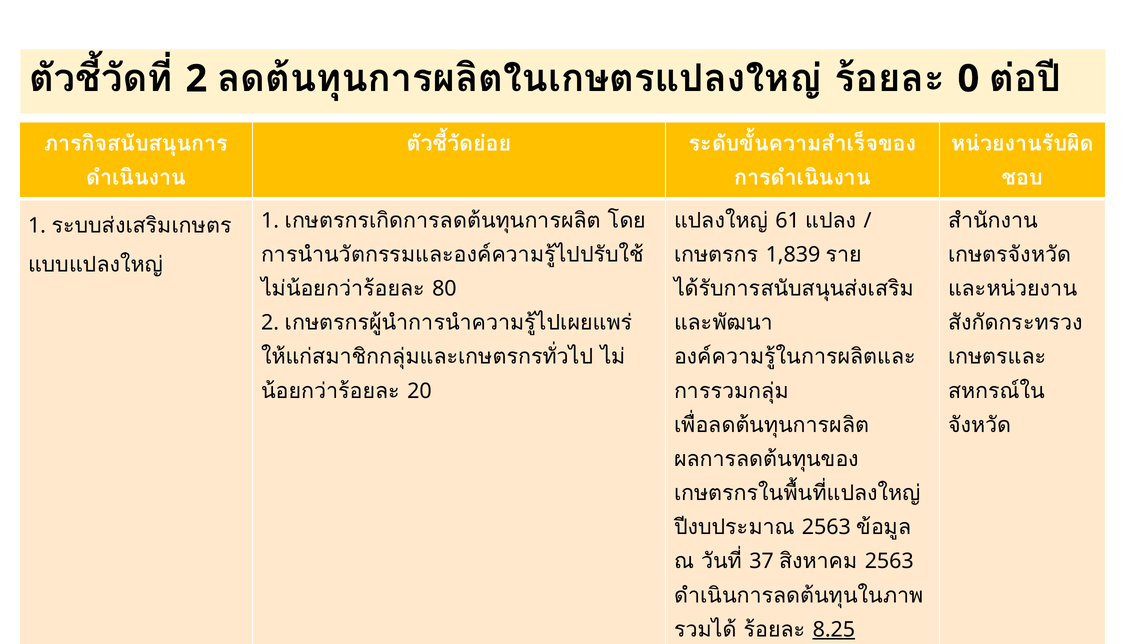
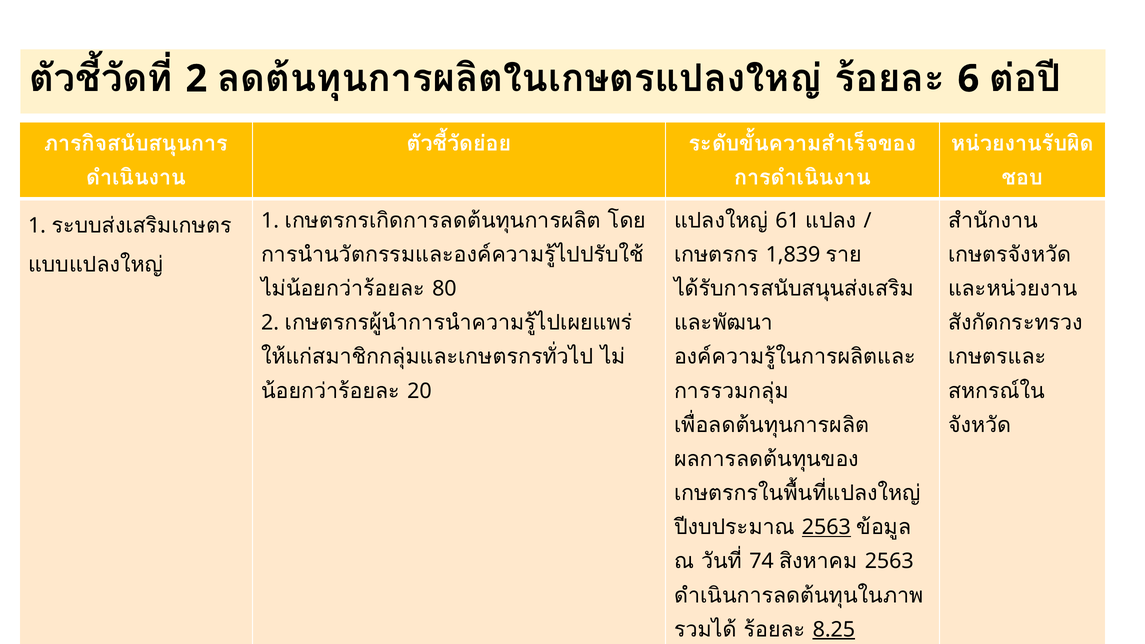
0: 0 -> 6 (968, 79)
2563 underline: none -> present (826, 527)
37: 37 -> 74 (762, 561)
